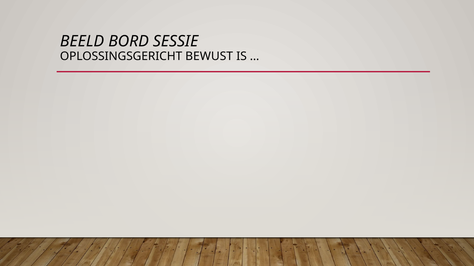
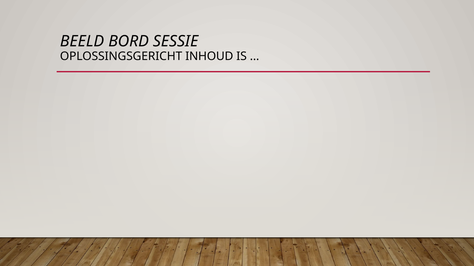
BEWUST: BEWUST -> INHOUD (209, 56)
